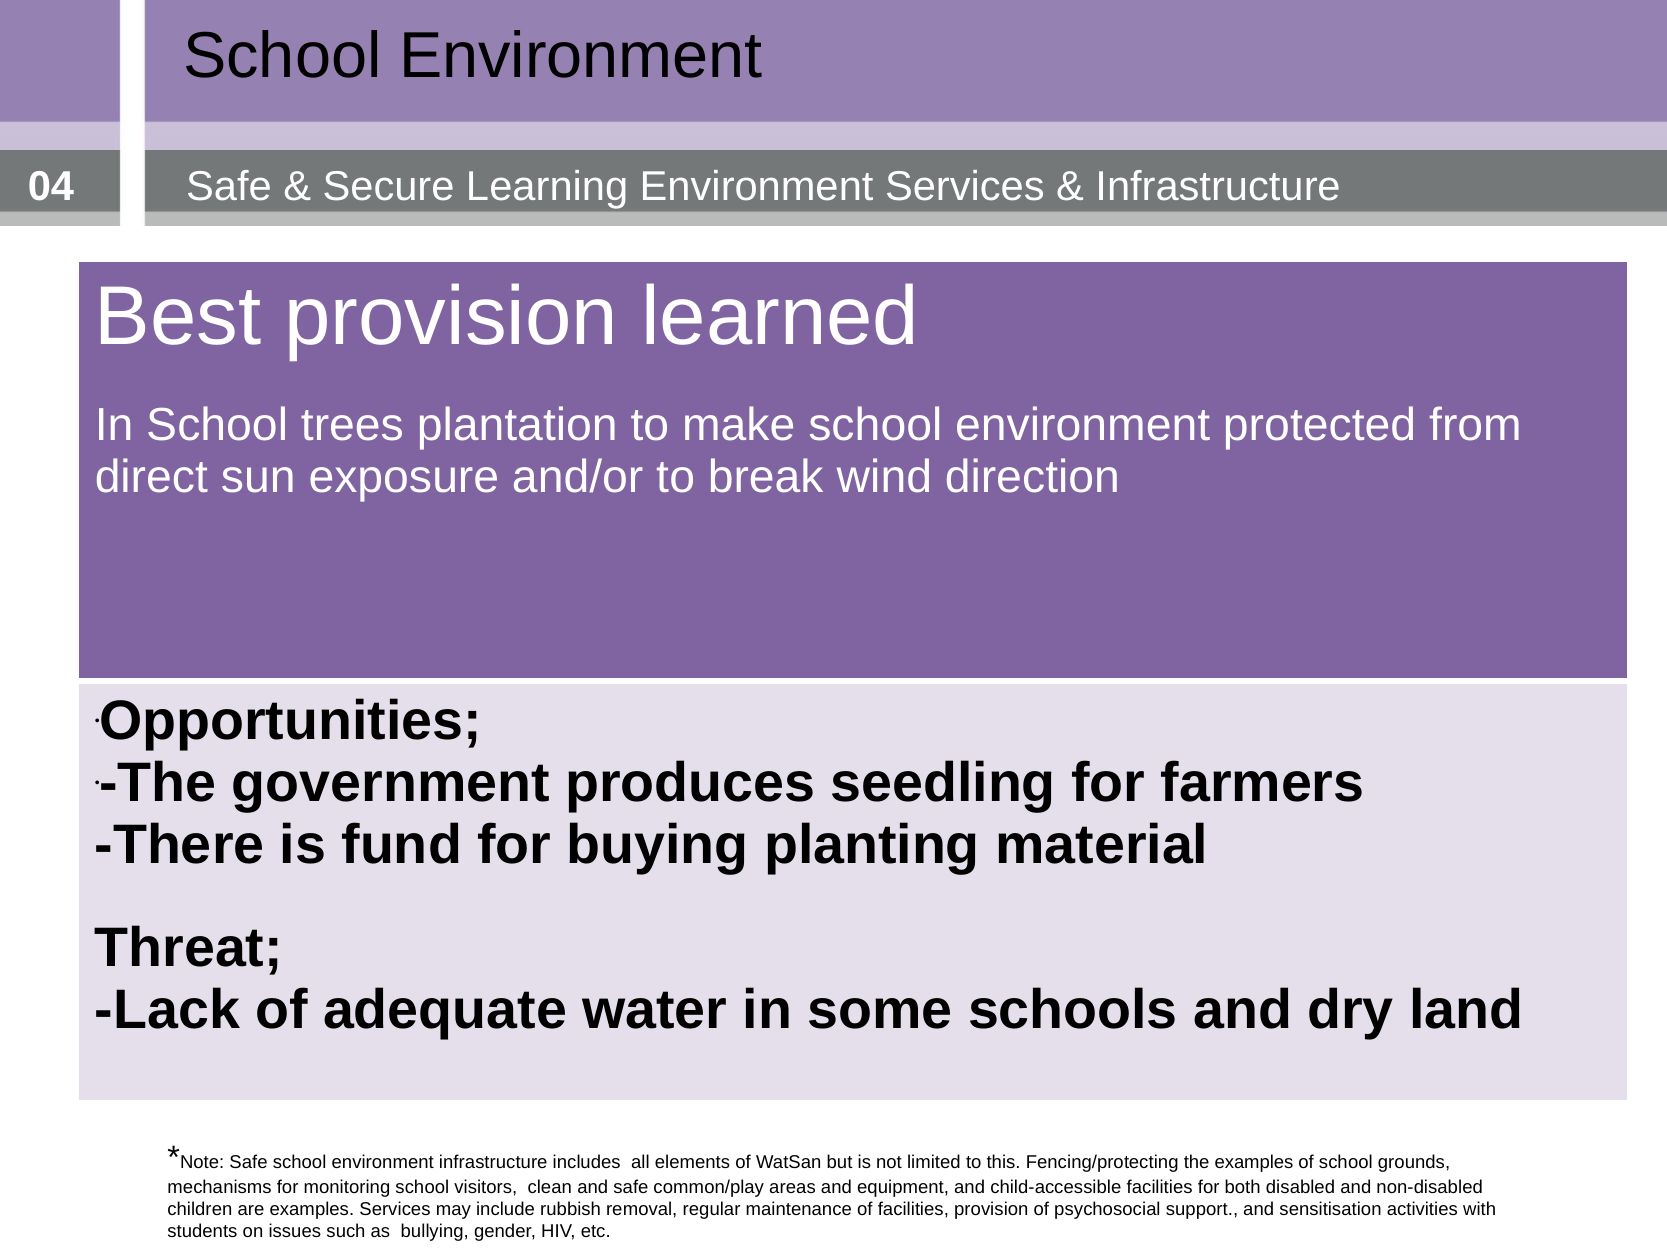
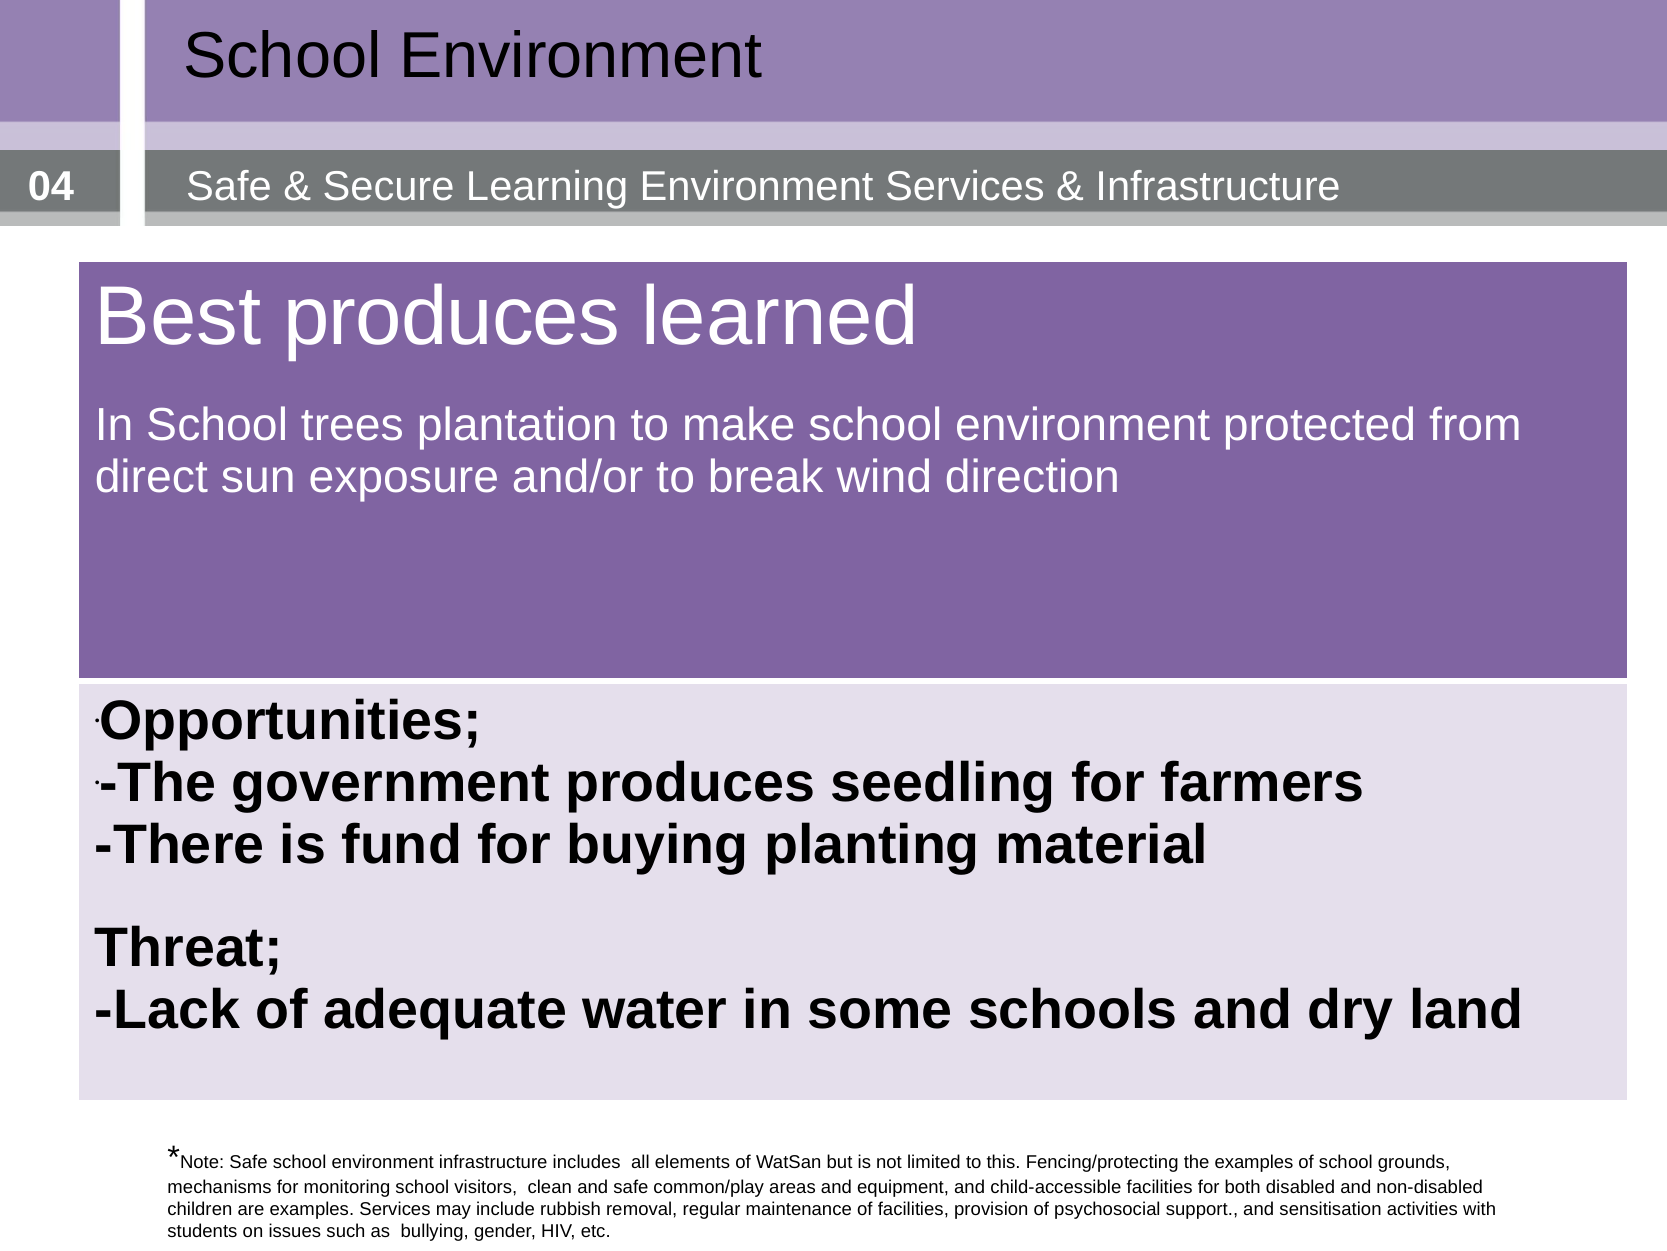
Best provision: provision -> produces (452, 317)
